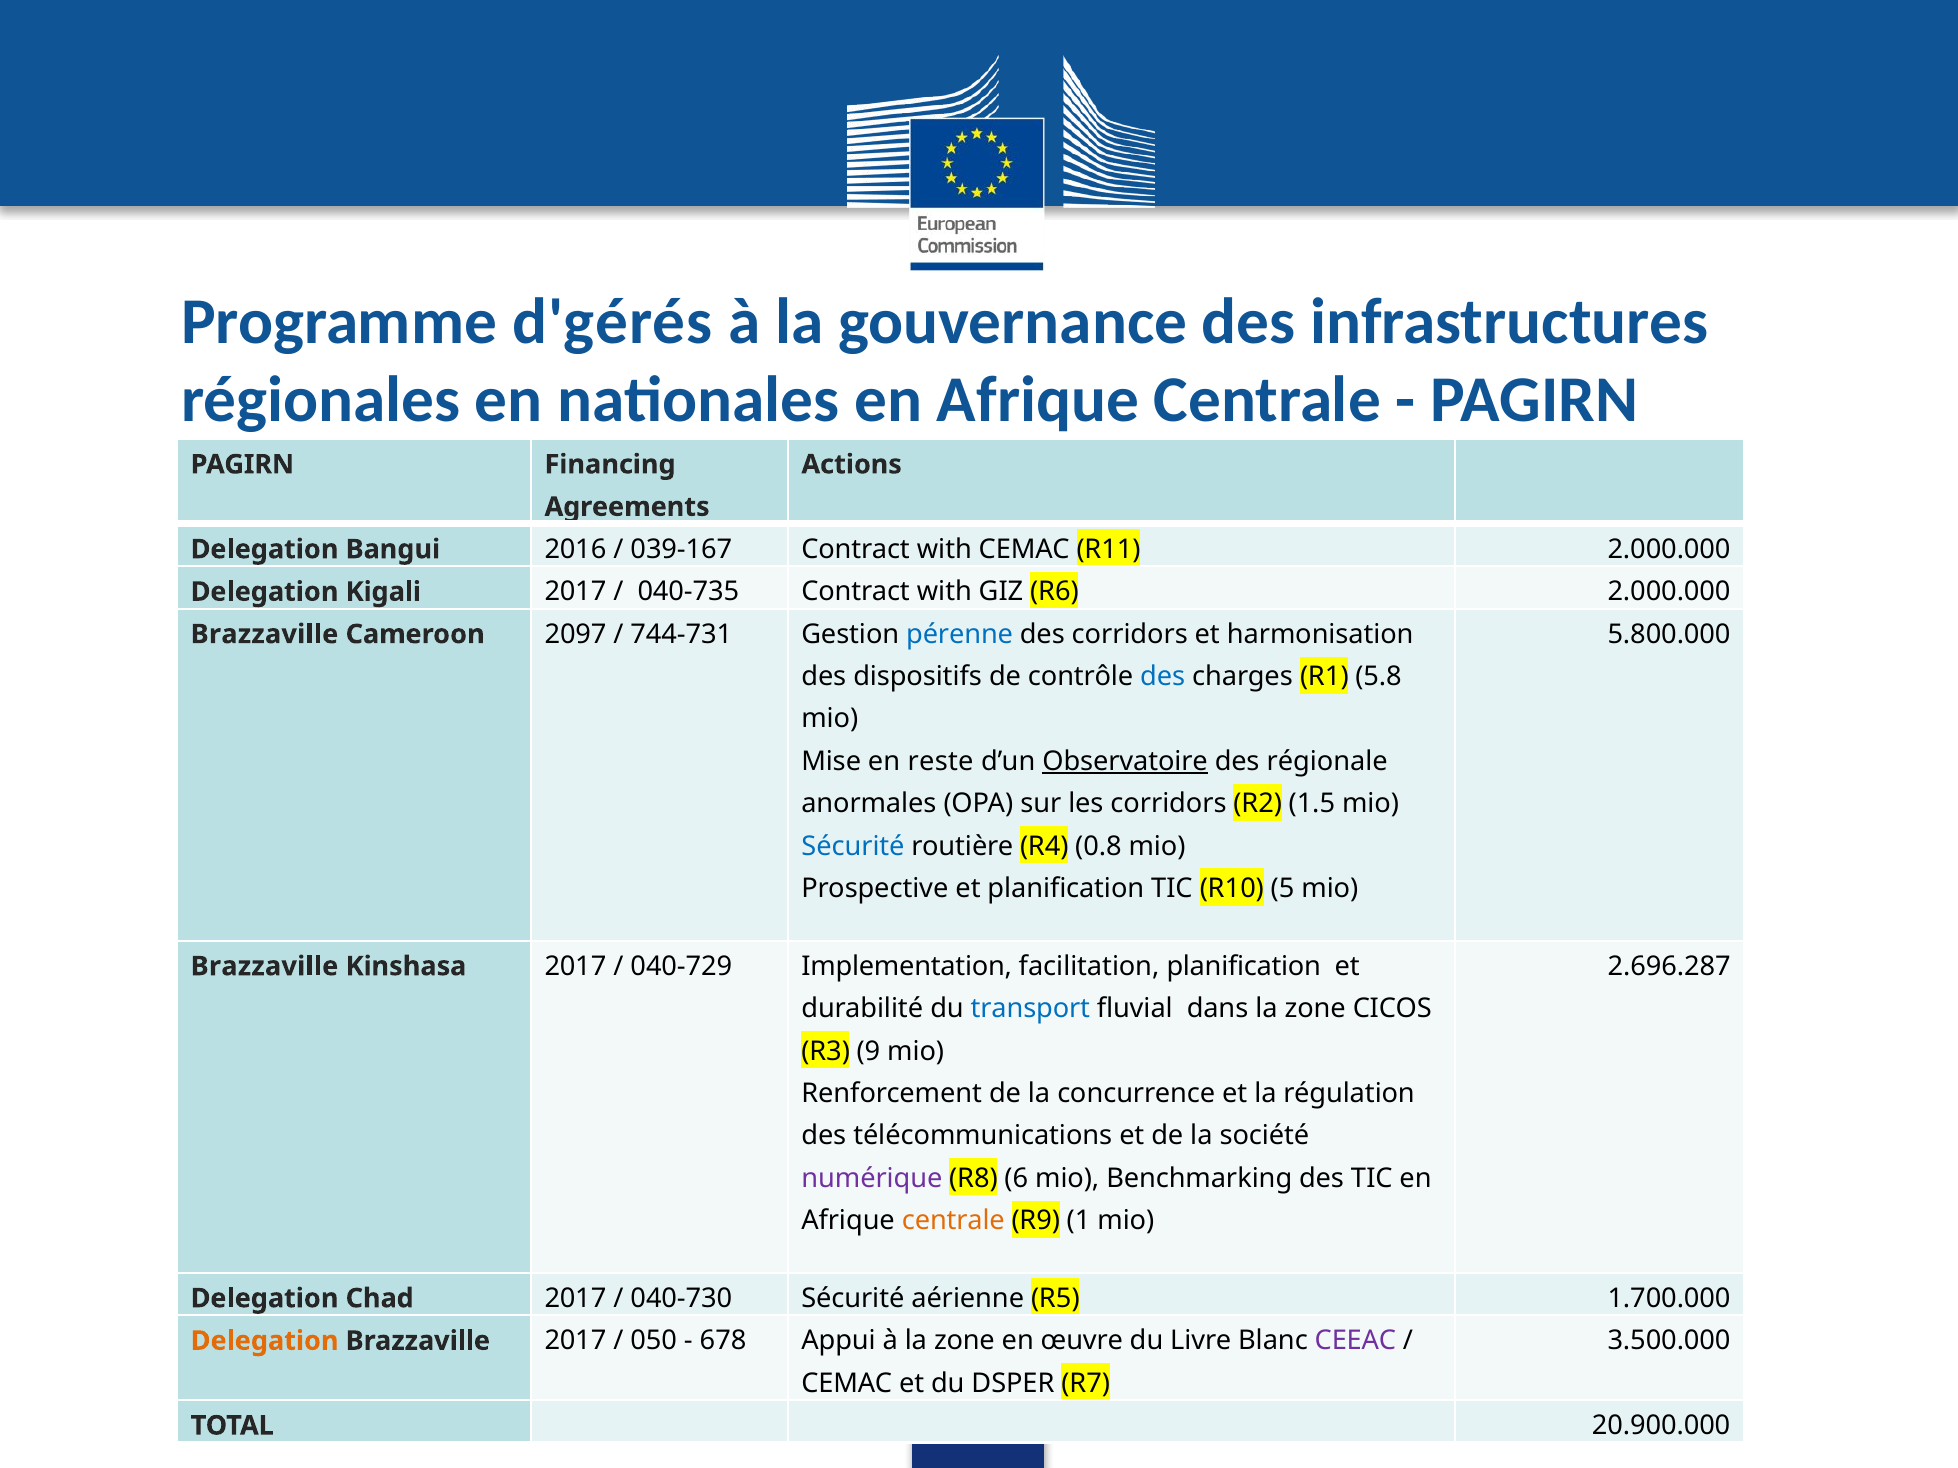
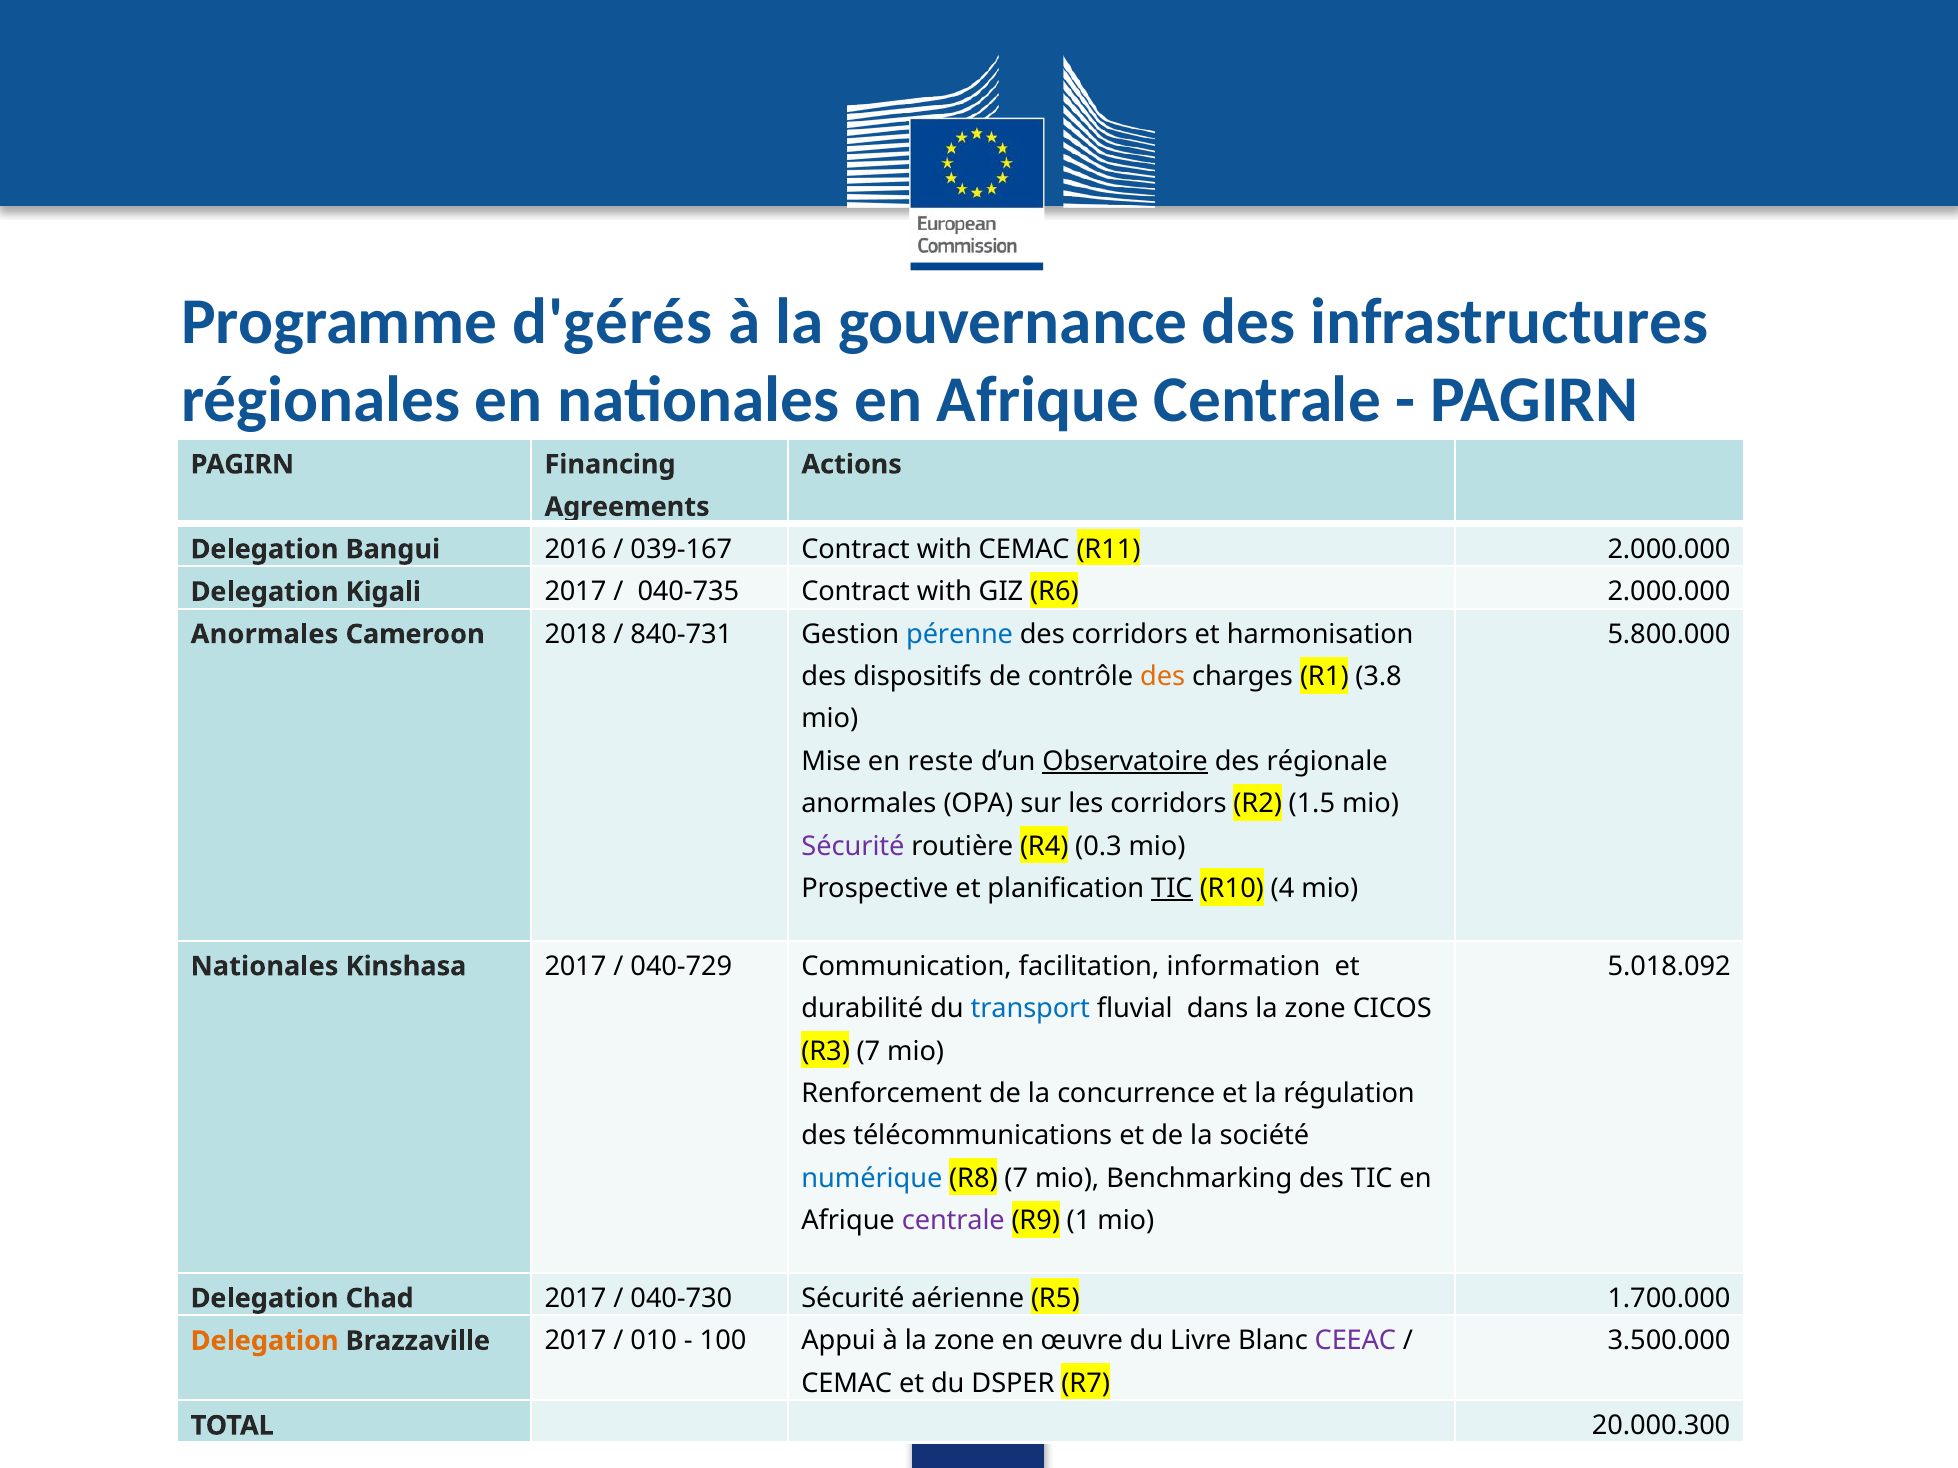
Brazzaville: Brazzaville -> Anormales (264, 634)
2097: 2097 -> 2018 (576, 634)
744-731: 744-731 -> 840-731 (681, 634)
des colour: blue -> orange (1163, 677)
5.8: 5.8 -> 3.8 (1379, 677)
Sécurité colour: blue -> purple (853, 846)
0.8: 0.8 -> 0.3 (1098, 846)
TIC underline: none -> present (1172, 889)
5: 5 -> 4 (1283, 889)
2.696.287: 2.696.287 -> 5.018.092 (1669, 967)
Brazzaville: Brazzaville -> Nationales (265, 967)
Implementation: Implementation -> Communication (907, 967)
facilitation planification: planification -> information (1243, 967)
R3 9: 9 -> 7 (868, 1051)
numérique colour: purple -> blue (872, 1179)
R8 6: 6 -> 7 (1016, 1179)
centrale colour: orange -> purple (953, 1221)
050: 050 -> 010 (654, 1341)
678: 678 -> 100 (723, 1341)
20.900.000: 20.900.000 -> 20.000.300 (1661, 1426)
